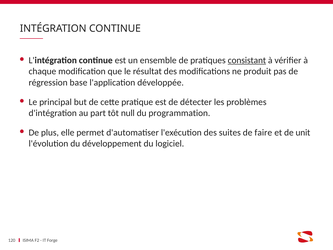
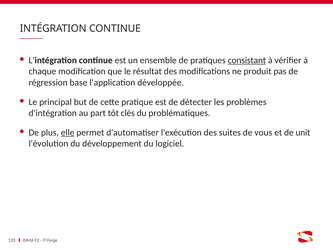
null: null -> clés (128, 113)
programmation: programmation -> problématiques (179, 113)
elle underline: none -> present (68, 132)
faire: faire -> vous (263, 132)
